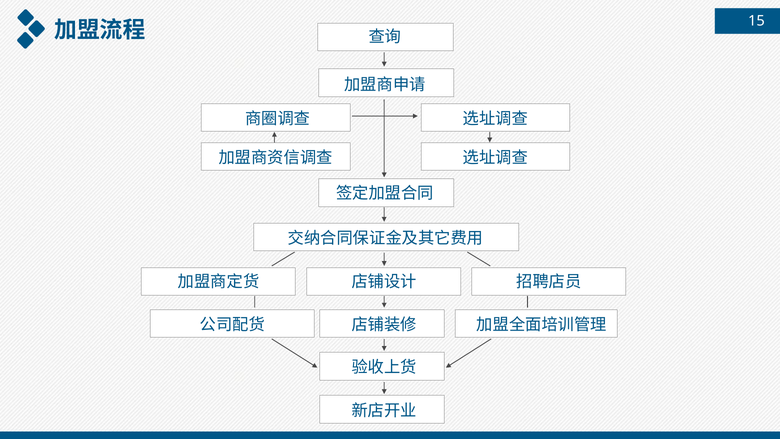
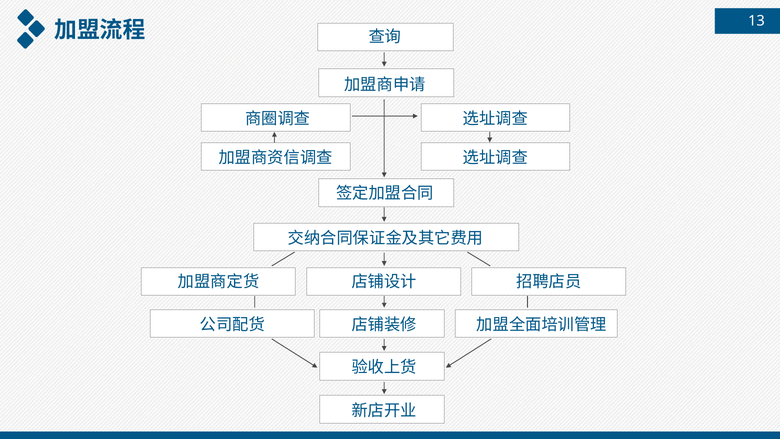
15: 15 -> 13 (756, 21)
